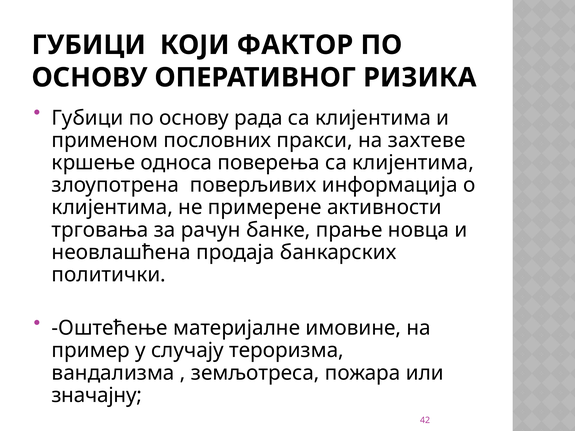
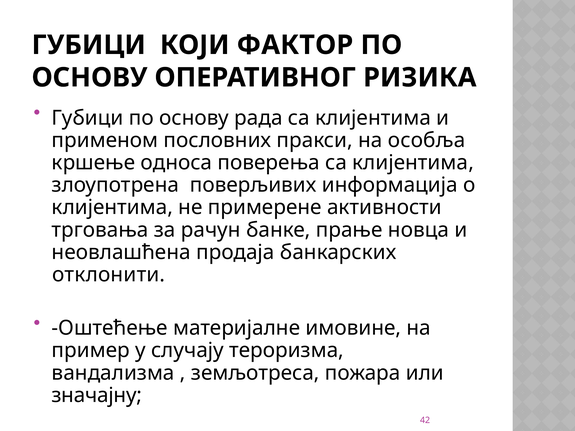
захтеве: захтеве -> особља (427, 140)
политички: политички -> отклонити (109, 275)
